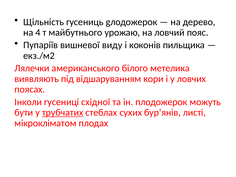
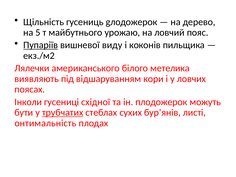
4: 4 -> 5 (38, 33)
Пупаріїв underline: none -> present (41, 45)
мікрокліматом: мікрокліматом -> онтимальність (45, 123)
